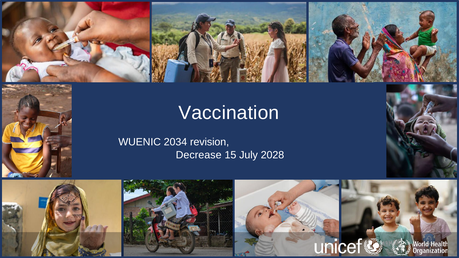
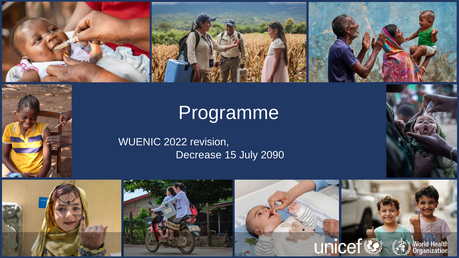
Vaccination: Vaccination -> Programme (229, 113)
2034: 2034 -> 2022 (175, 142)
2028: 2028 -> 2090 (272, 155)
